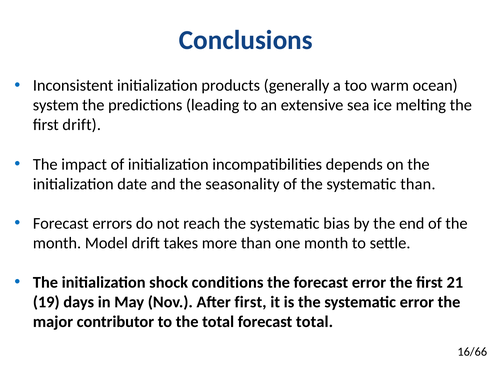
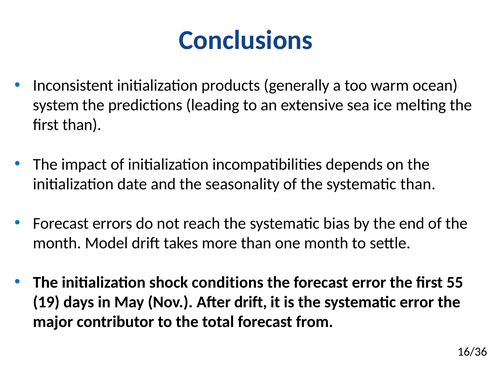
first drift: drift -> than (82, 125)
21: 21 -> 55 (455, 282)
After first: first -> drift (251, 301)
forecast total: total -> from (315, 321)
16/66: 16/66 -> 16/36 (472, 351)
